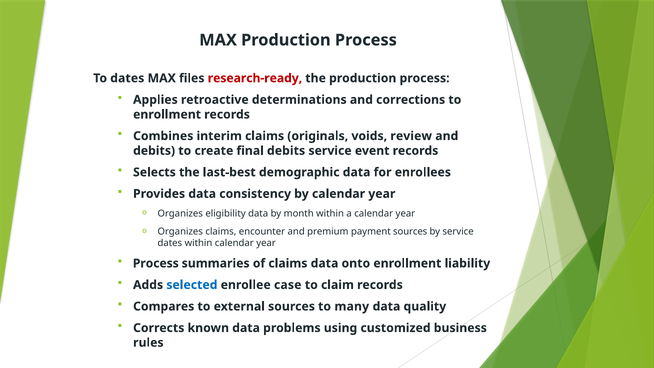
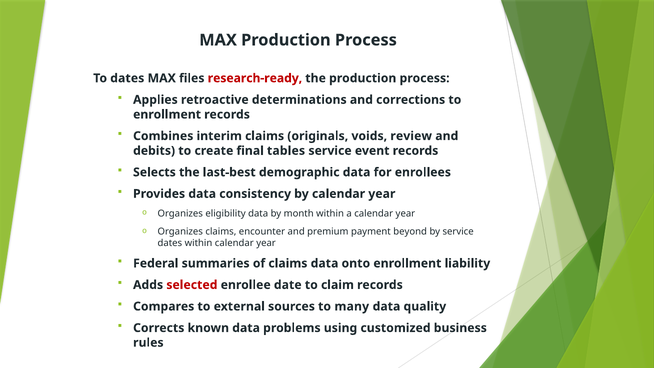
final debits: debits -> tables (286, 151)
payment sources: sources -> beyond (410, 232)
Process: Process -> Federal (156, 263)
selected colour: blue -> red (192, 285)
case: case -> date (288, 285)
